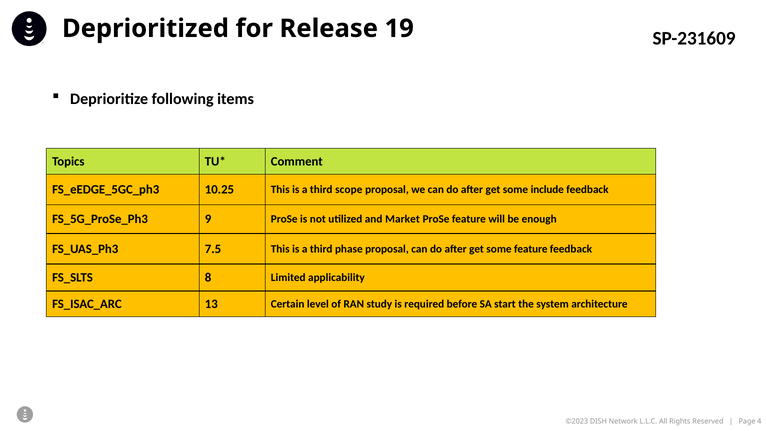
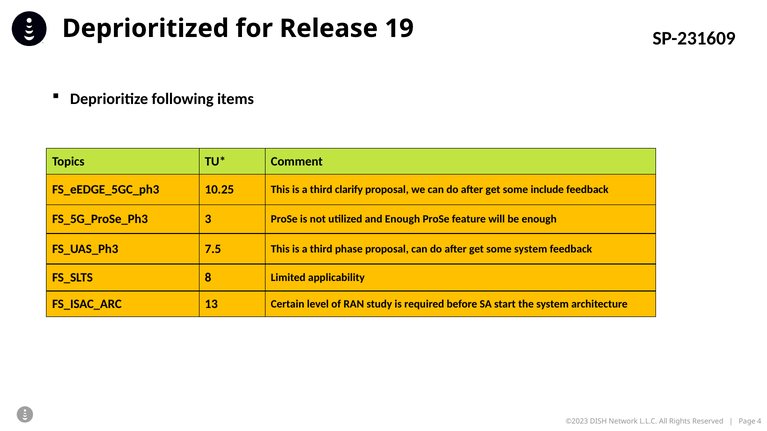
scope: scope -> clarify (349, 190)
9: 9 -> 3 (208, 219)
and Market: Market -> Enough (402, 219)
some feature: feature -> system (531, 249)
